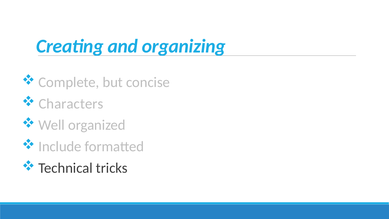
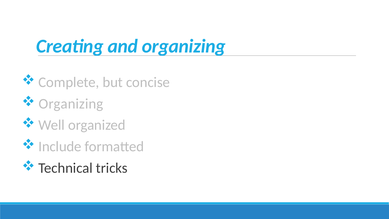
Characters: Characters -> Organizing (71, 104)
